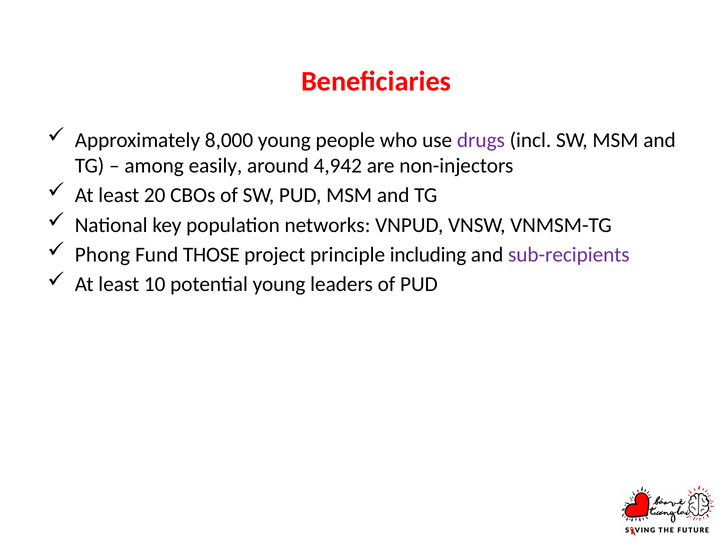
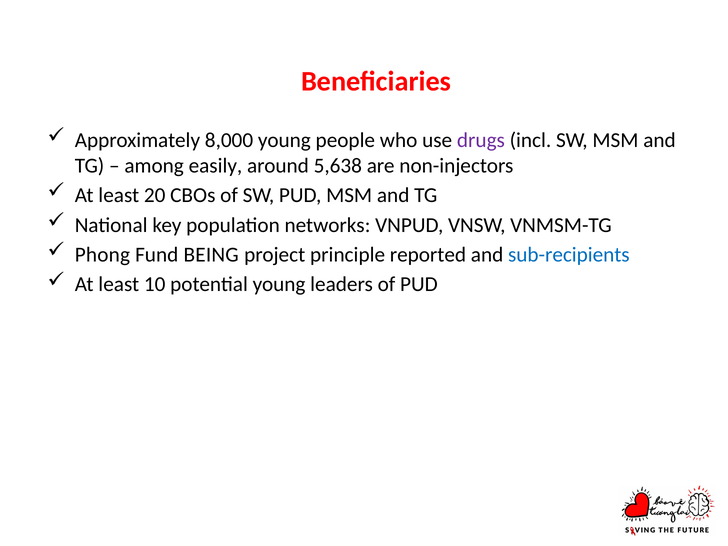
4,942: 4,942 -> 5,638 (338, 166)
THOSE: THOSE -> BEING (211, 255)
including: including -> reported (428, 255)
sub-recipients colour: purple -> blue (569, 255)
